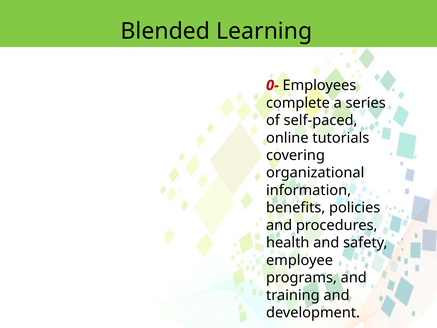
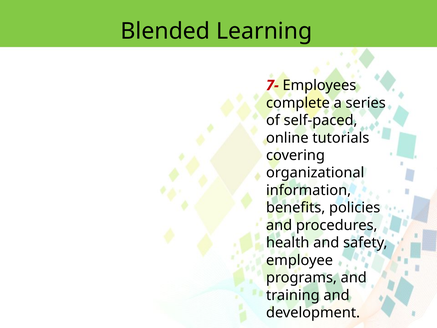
0-: 0- -> 7- (272, 85)
